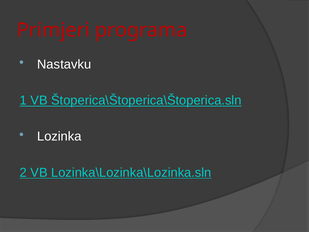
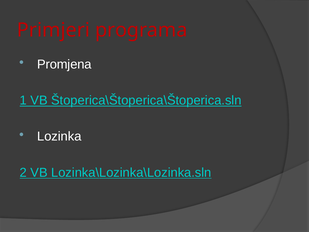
Nastavku: Nastavku -> Promjena (64, 64)
